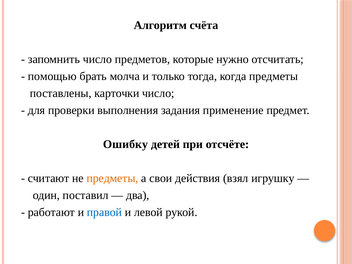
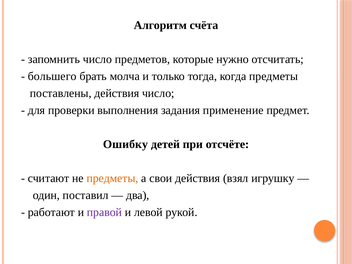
помощью: помощью -> большего (52, 76)
поставлены карточки: карточки -> действия (117, 93)
правой colour: blue -> purple (104, 212)
